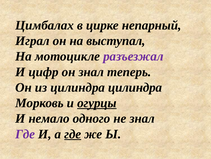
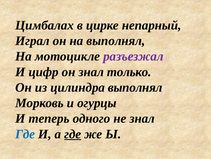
на выступал: выступал -> выполнял (116, 41)
теперь: теперь -> только (129, 72)
цилиндра цилиндра: цилиндра -> выполнял (135, 87)
огурцы underline: present -> none (97, 102)
немало: немало -> теперь (49, 118)
Где colour: purple -> blue (25, 133)
